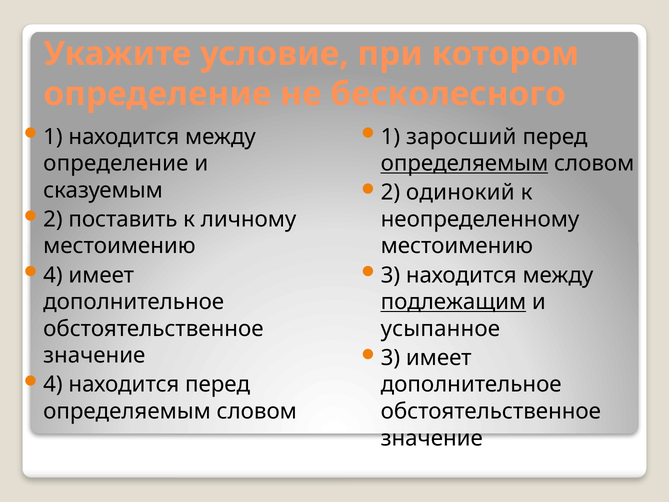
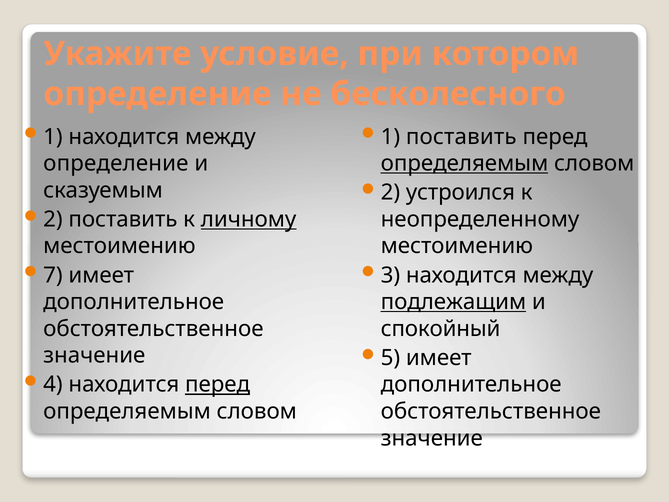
1 заросший: заросший -> поставить (461, 137)
одинокий: одинокий -> устроился (460, 192)
личному underline: none -> present (249, 219)
4: 4 -> 7 (53, 275)
усыпанное: усыпанное -> спокойный (441, 329)
3: 3 -> 5 (390, 358)
перед underline: none -> present (218, 384)
